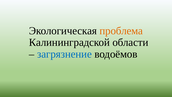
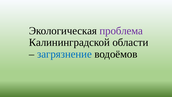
проблема colour: orange -> purple (121, 31)
